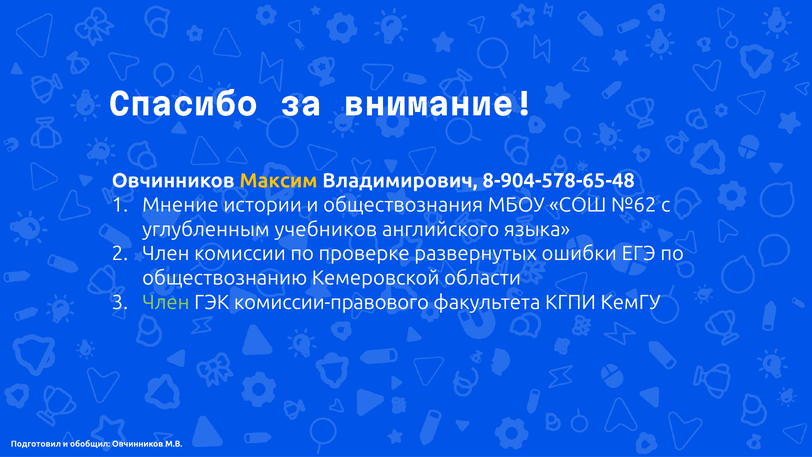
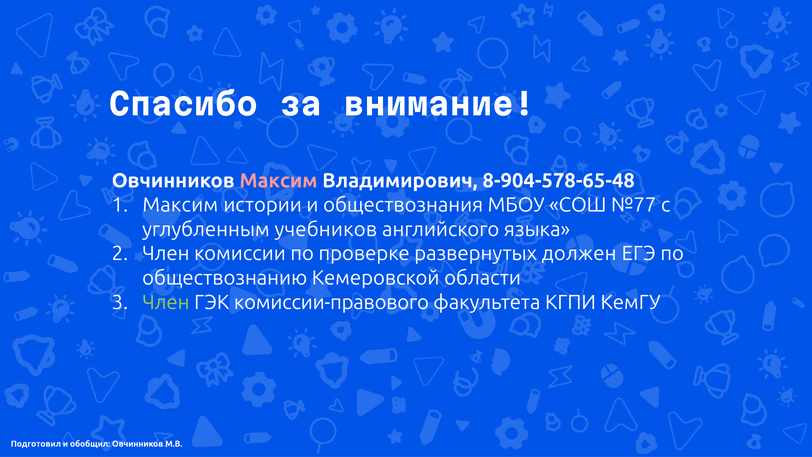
Максим colour: yellow -> pink (278, 181)
Мнение: Мнение -> Максим (180, 205)
№62: №62 -> №77 (634, 205)
ошибки: ошибки -> должен (579, 254)
